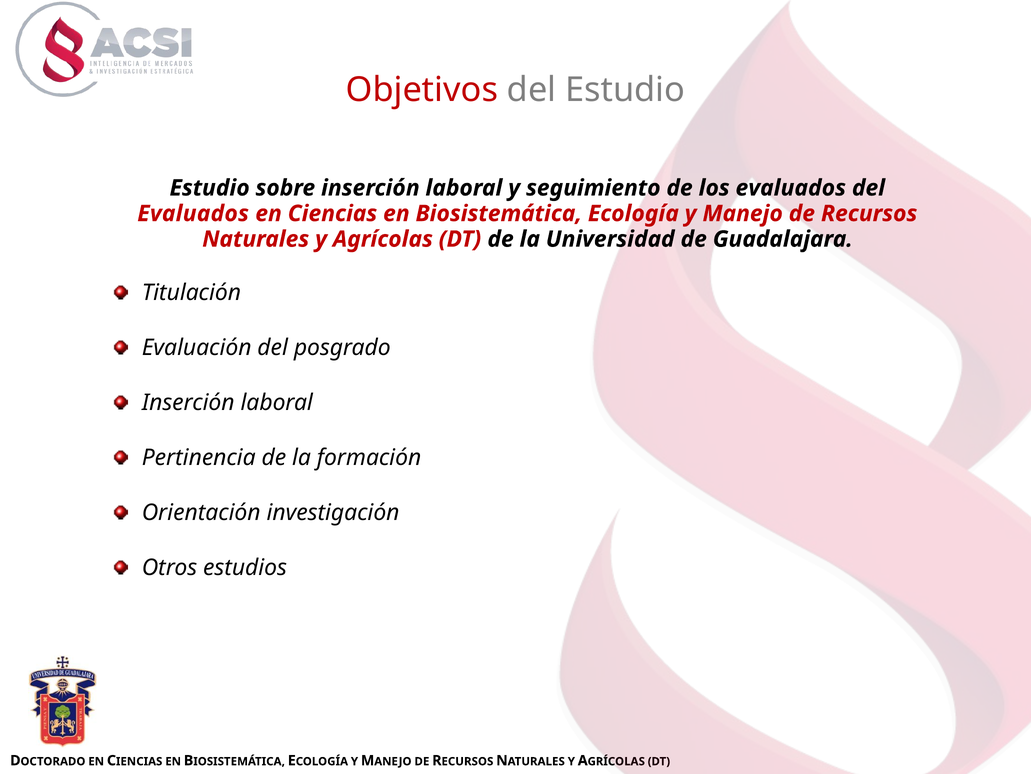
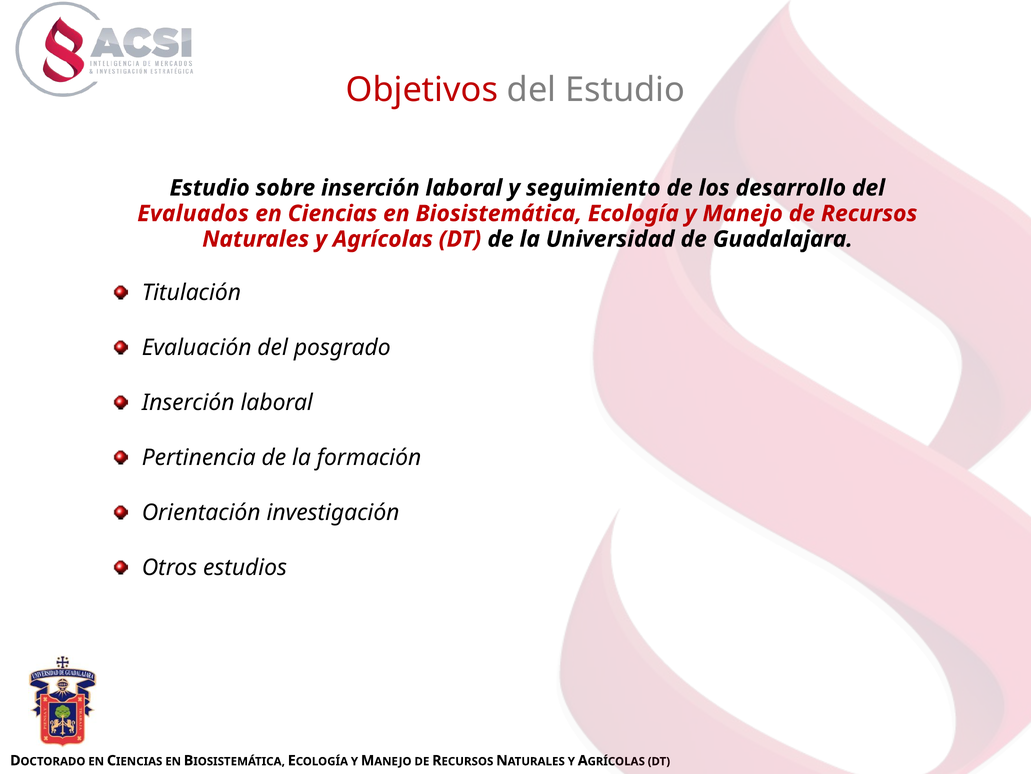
los evaluados: evaluados -> desarrollo (791, 188)
